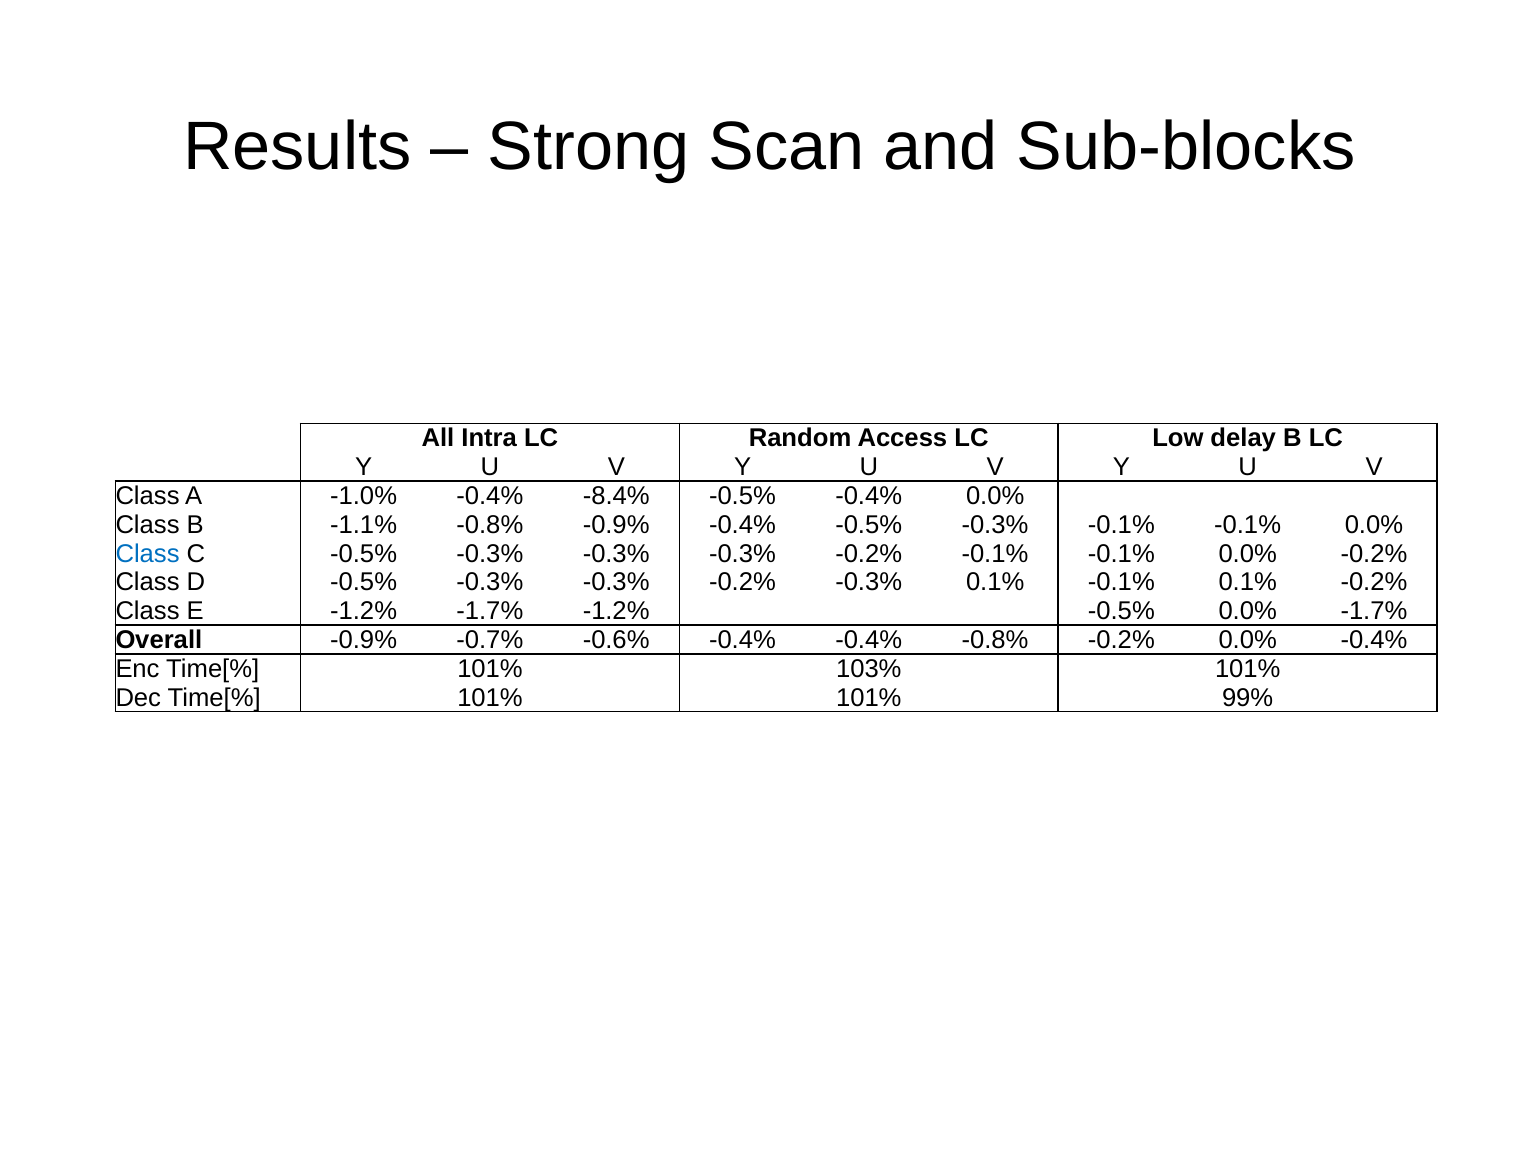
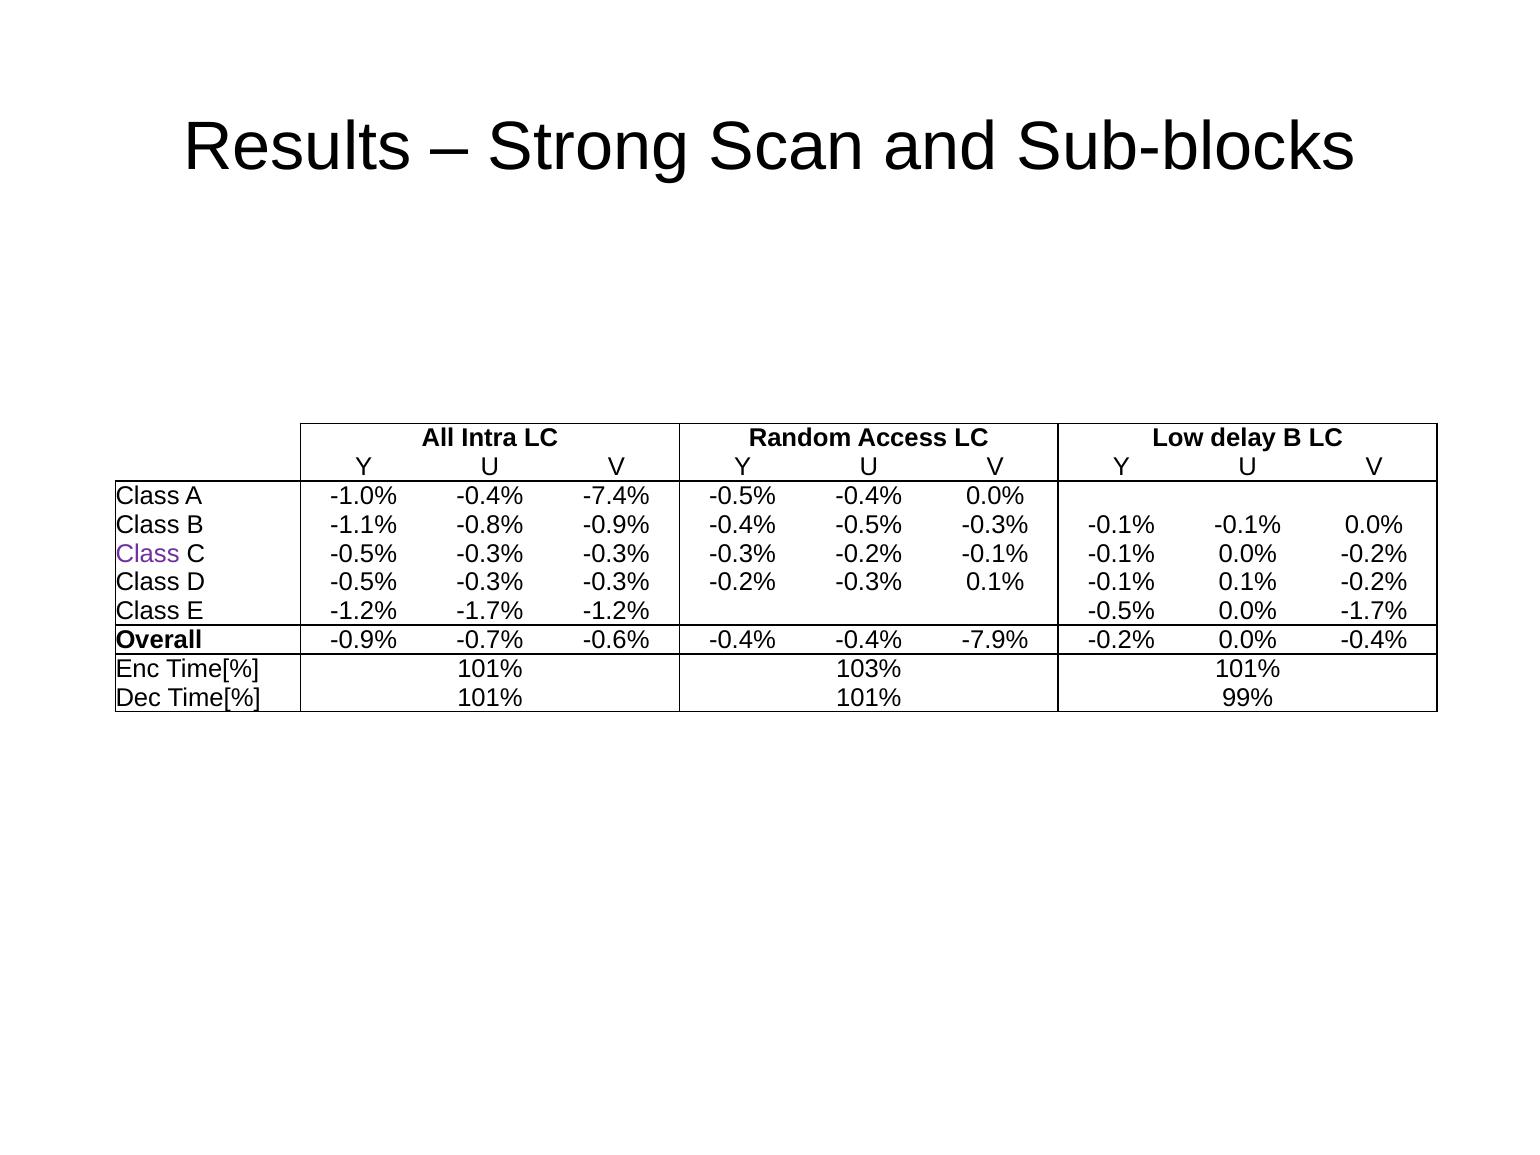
-8.4%: -8.4% -> -7.4% (616, 496)
Class colour: blue -> purple (148, 554)
-0.4% -0.8%: -0.8% -> -7.9% (995, 640)
